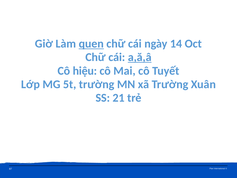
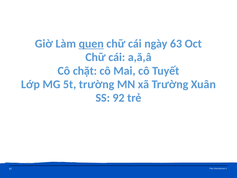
14: 14 -> 63 (176, 44)
a,ă,â underline: present -> none (140, 57)
hiệu: hiệu -> chặt (85, 71)
21: 21 -> 92 (119, 98)
